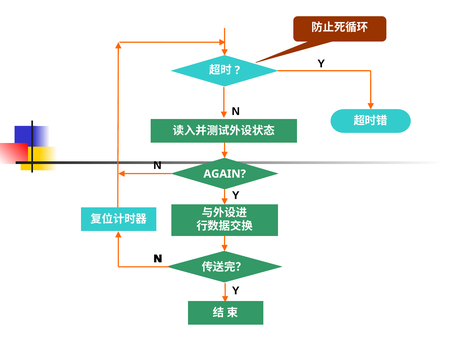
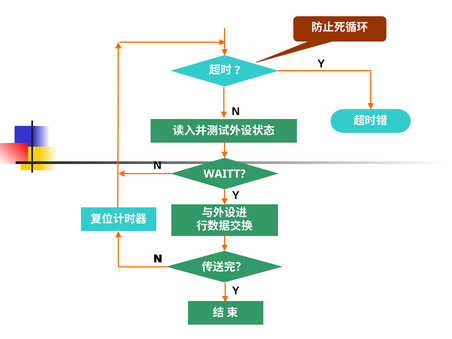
AGAIN: AGAIN -> WAITT (225, 174)
